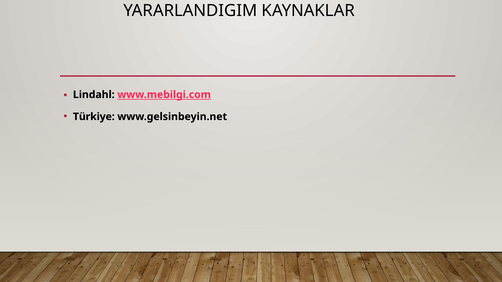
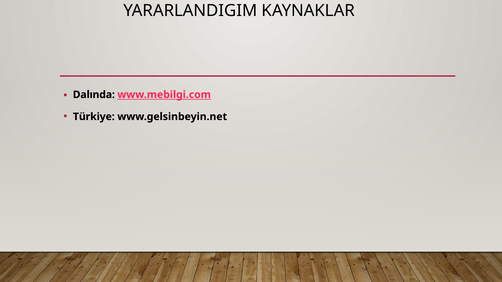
Lindahl: Lindahl -> Dalında (94, 95)
